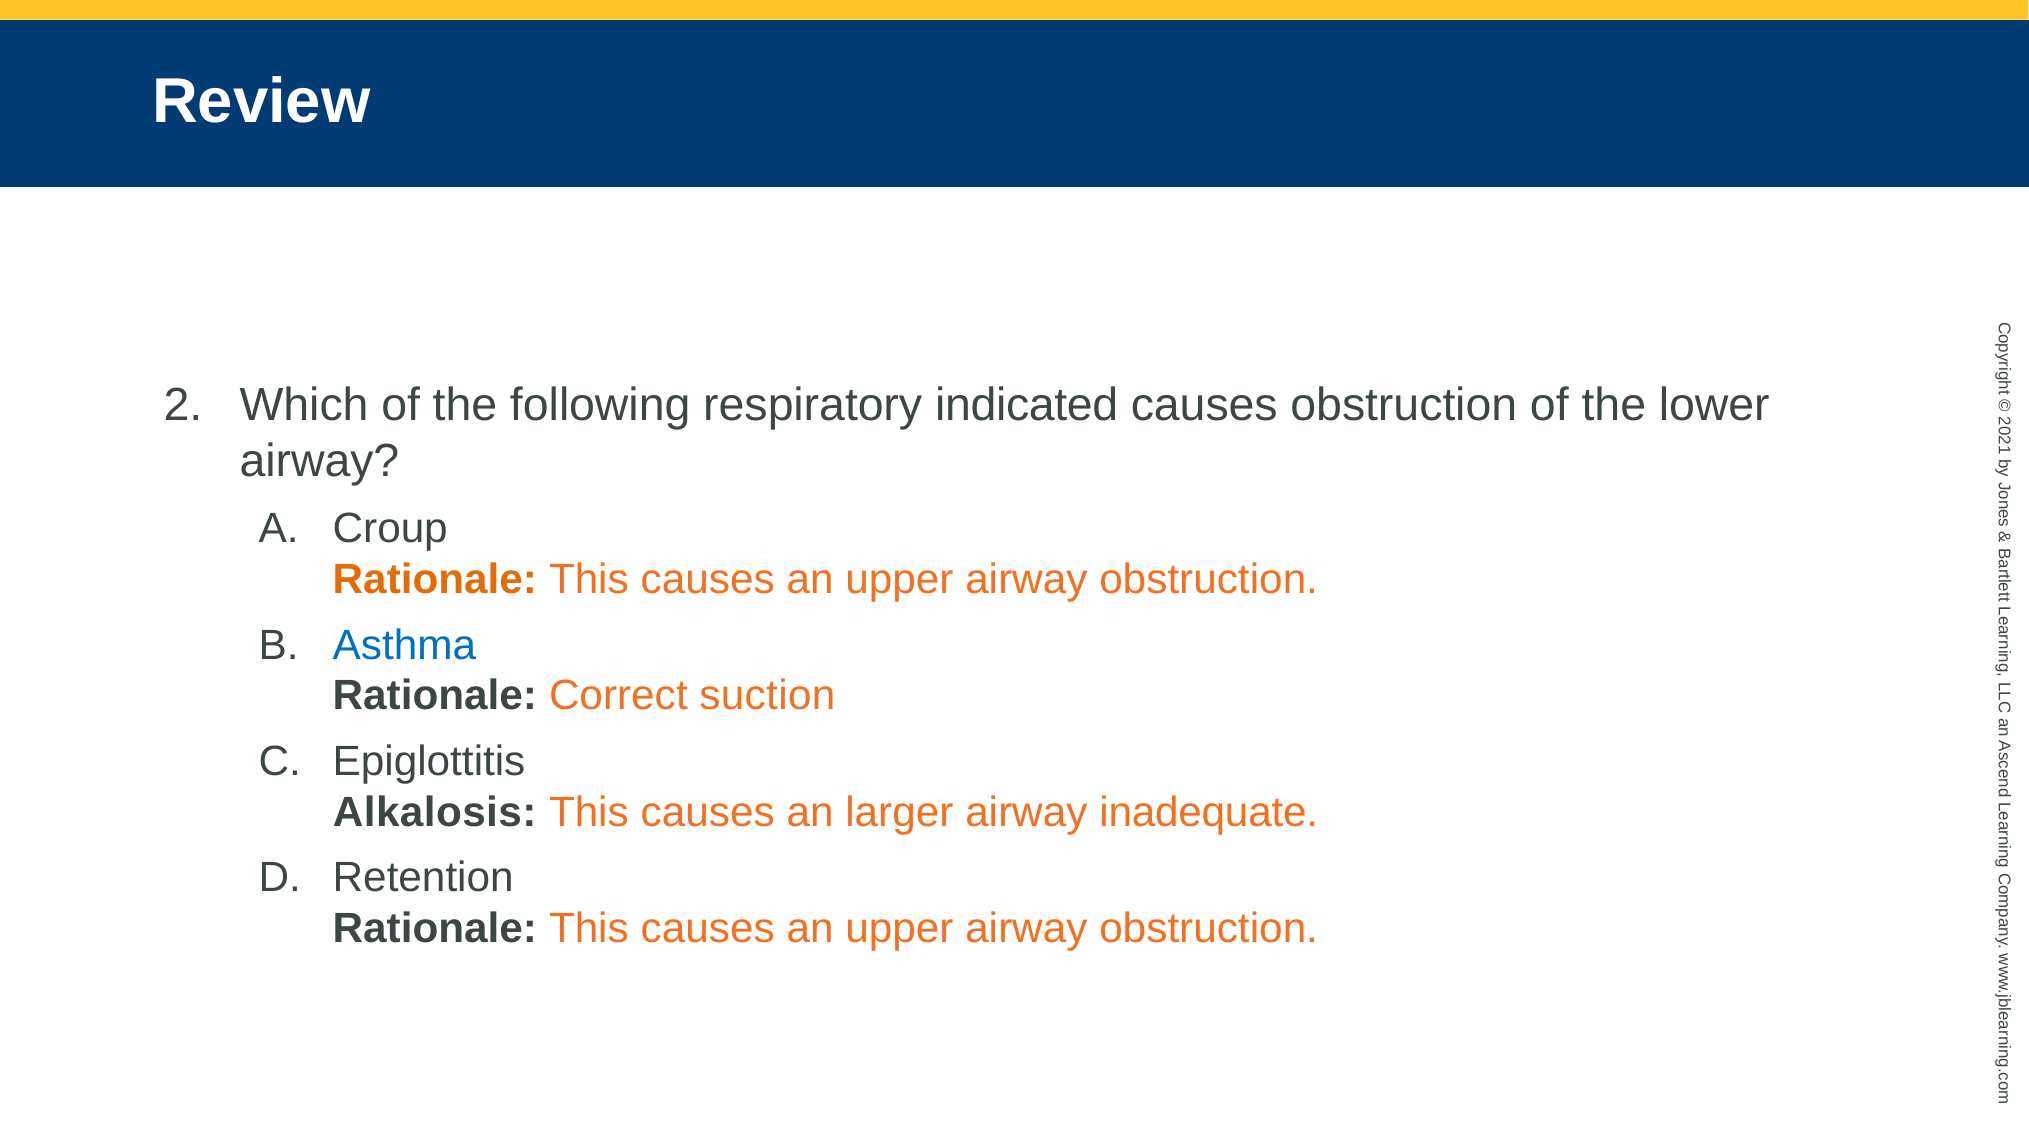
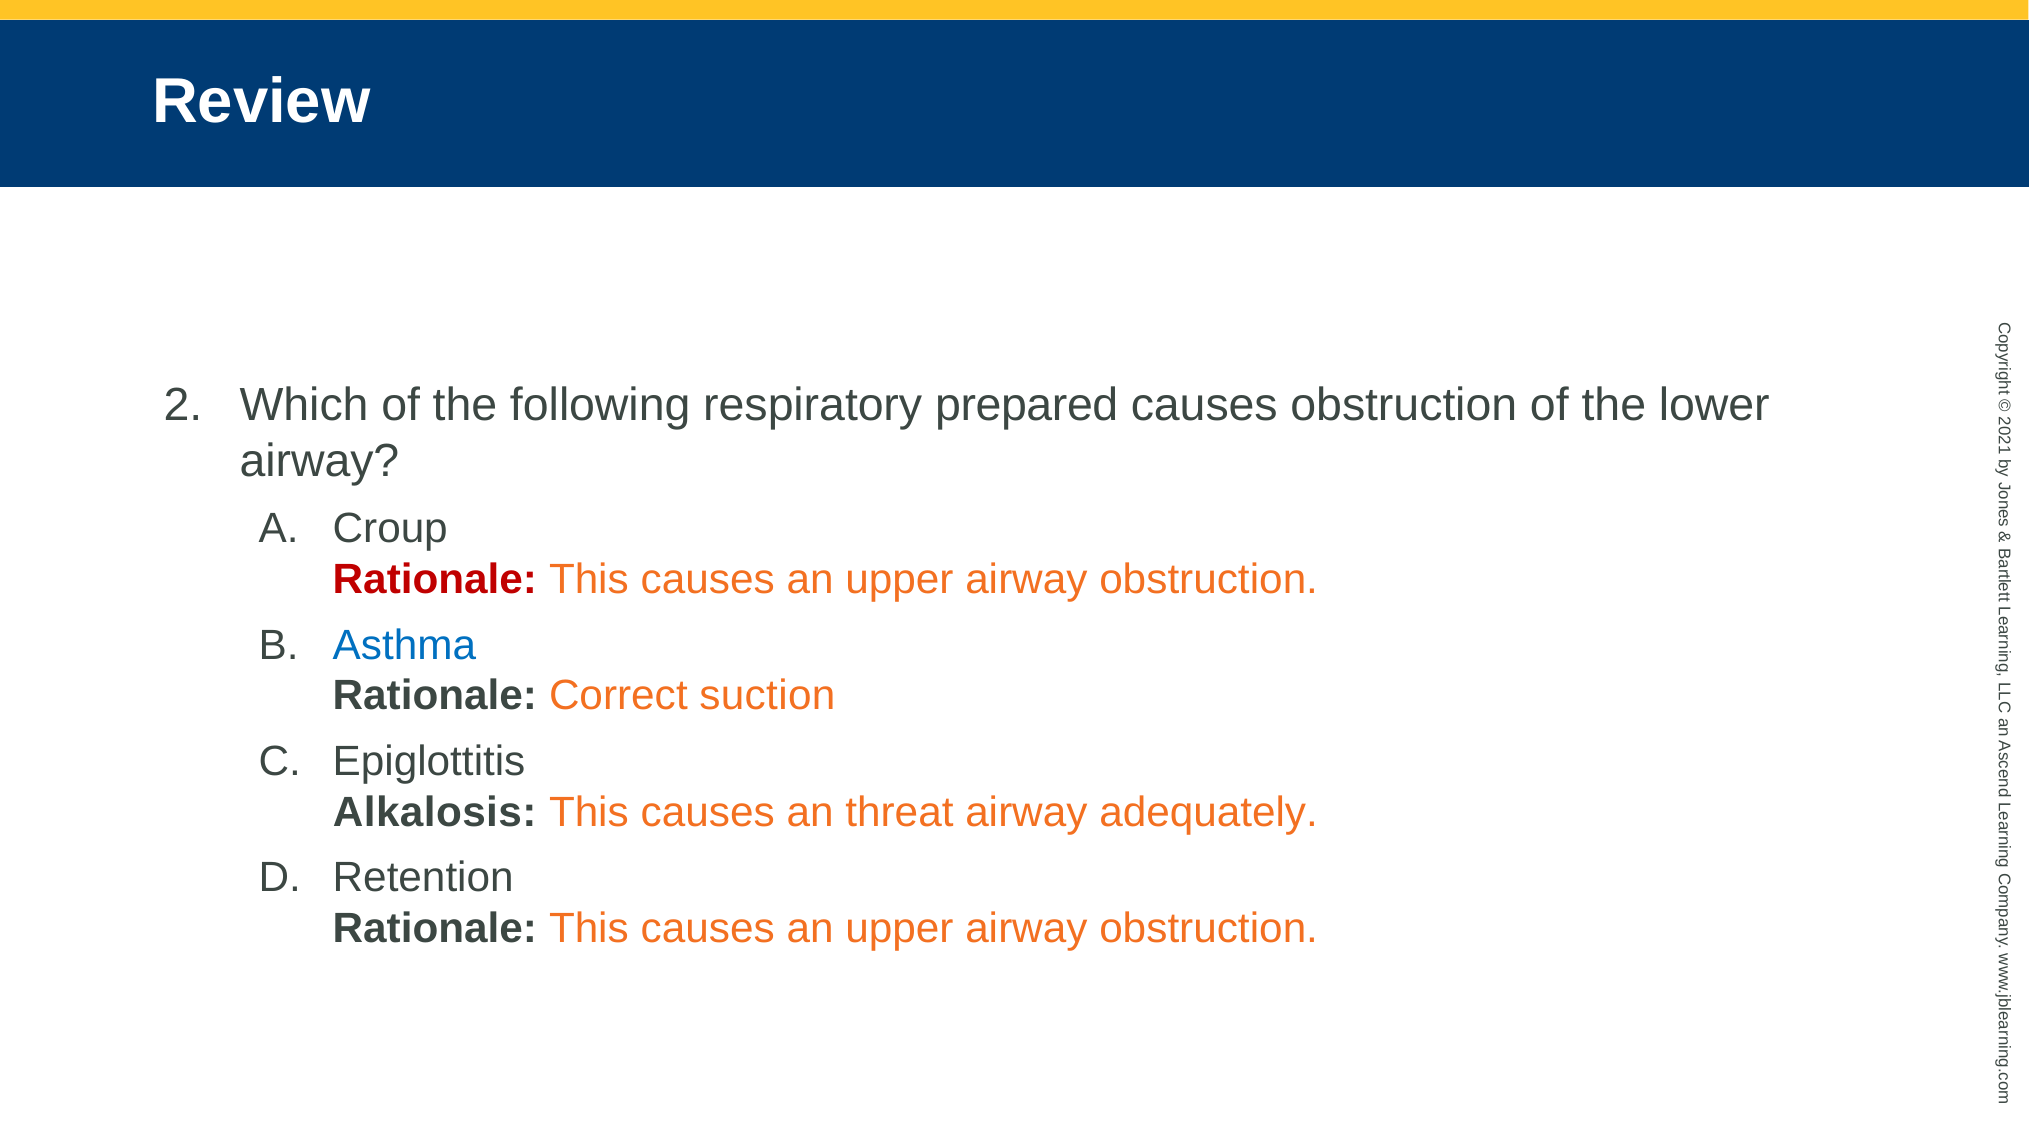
indicated: indicated -> prepared (1027, 405)
Rationale colour: orange -> red (435, 580)
larger: larger -> threat (899, 812)
inadequate: inadequate -> adequately (1209, 812)
